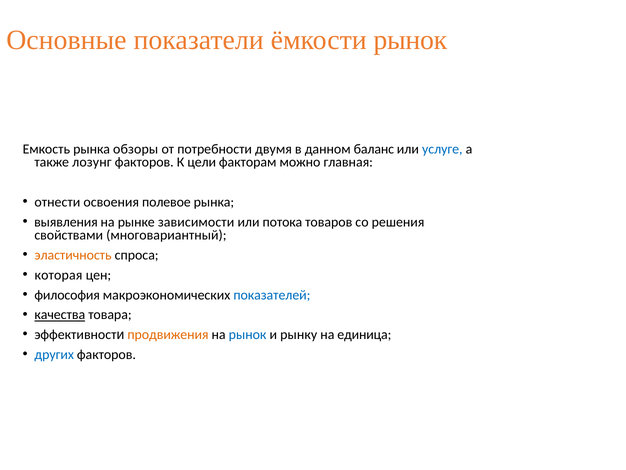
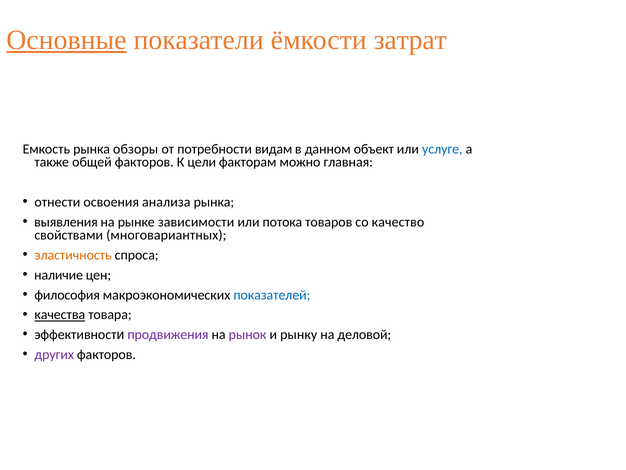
Основные underline: none -> present (66, 40)
ёмкости рынок: рынок -> затрат (410, 40)
двумя: двумя -> видам (274, 149)
баланс: баланс -> объект (374, 149)
лозунг: лозунг -> общей (92, 162)
полевое: полевое -> анализа (166, 202)
решения: решения -> качество (398, 222)
многовариантный: многовариантный -> многовариантных (166, 235)
которая: которая -> наличие (59, 275)
продвижения colour: orange -> purple (168, 334)
рынок colour: blue -> purple (248, 334)
единица: единица -> деловой (364, 334)
других colour: blue -> purple (54, 354)
